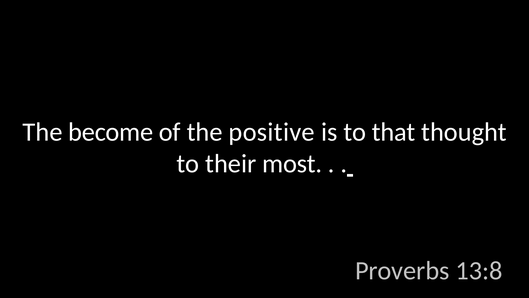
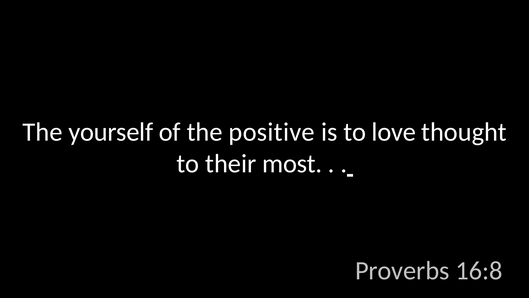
become: become -> yourself (111, 132)
that: that -> love (394, 132)
13:8: 13:8 -> 16:8 (479, 270)
